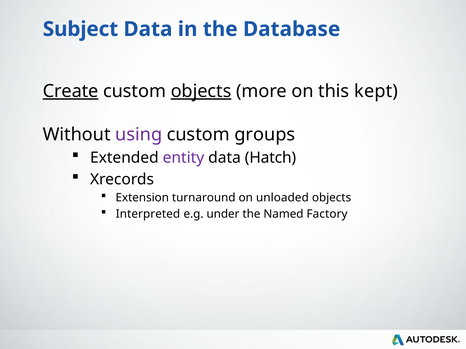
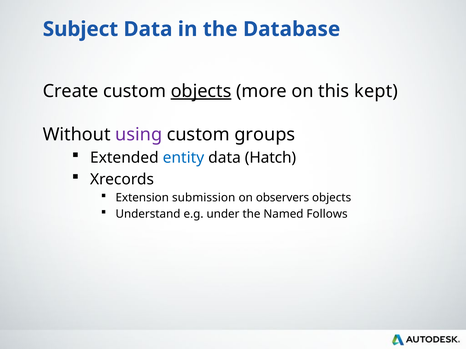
Create underline: present -> none (71, 91)
entity colour: purple -> blue (183, 158)
turnaround: turnaround -> submission (204, 198)
unloaded: unloaded -> observers (283, 198)
Interpreted: Interpreted -> Understand (148, 214)
Factory: Factory -> Follows (327, 214)
